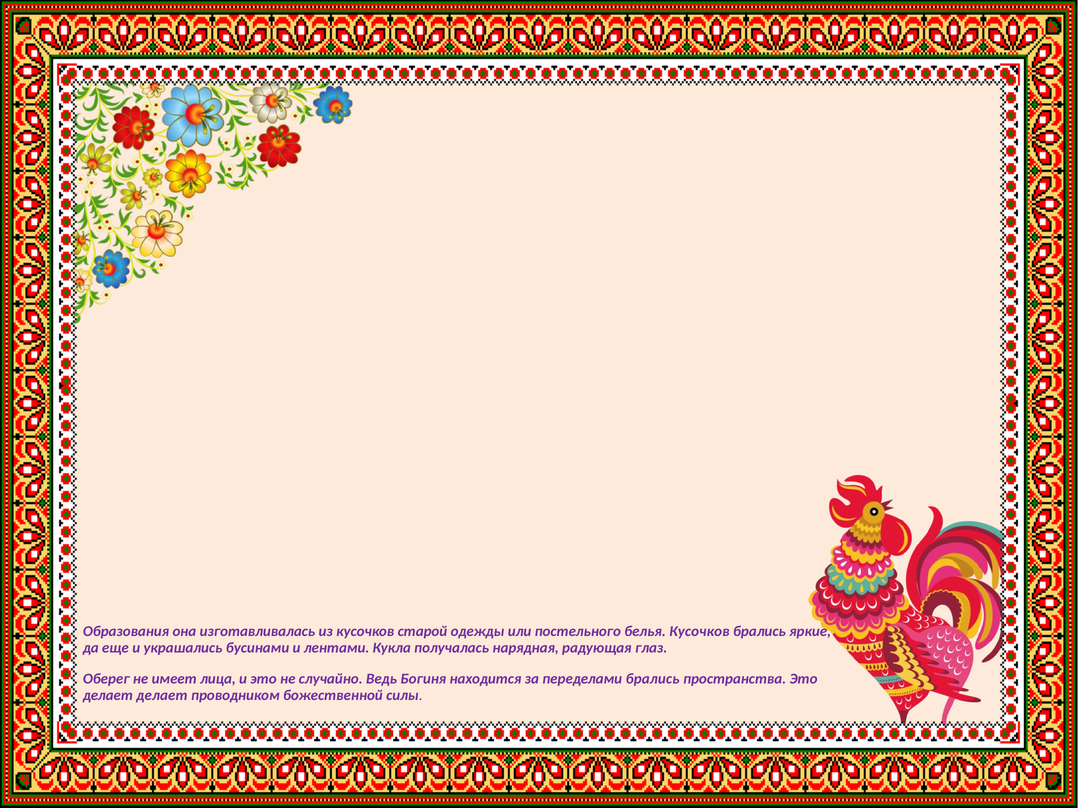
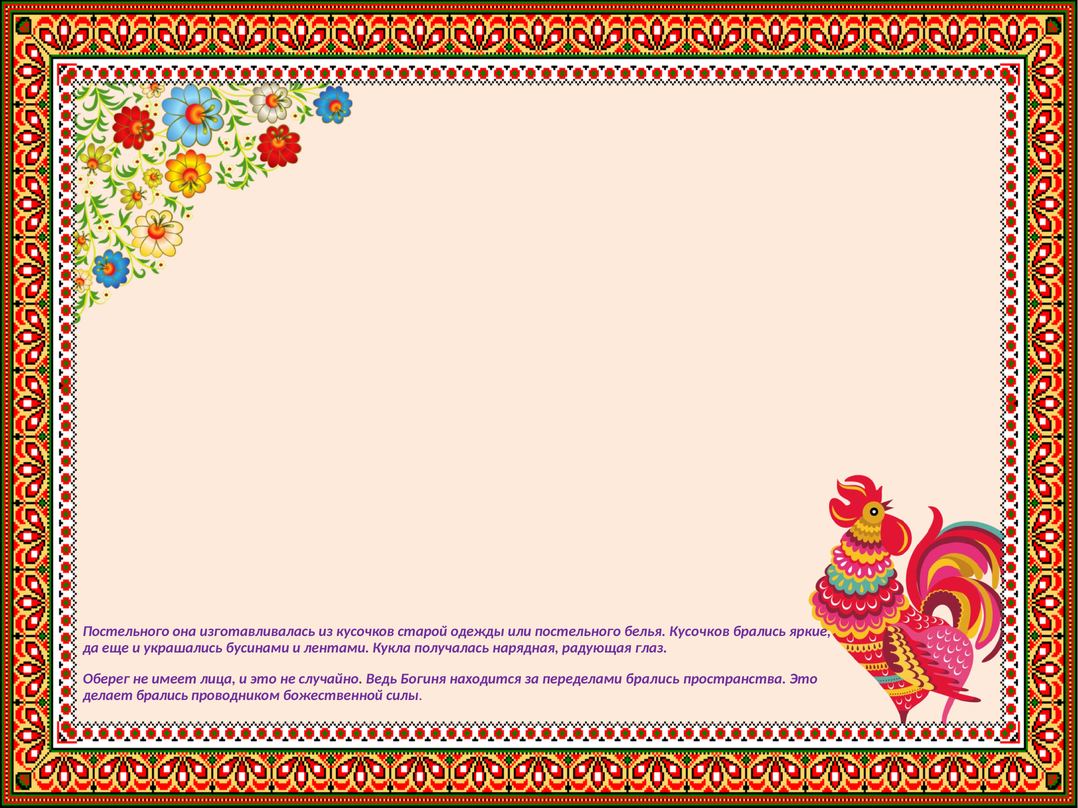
Образования: Образования -> Постельного (126, 632)
делает делает: делает -> брались (162, 696)
